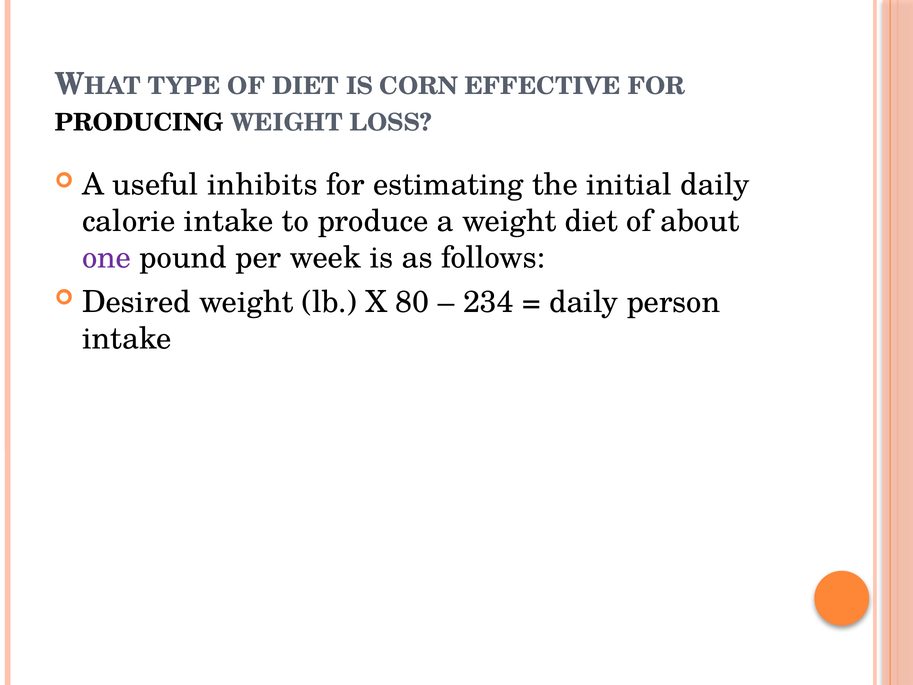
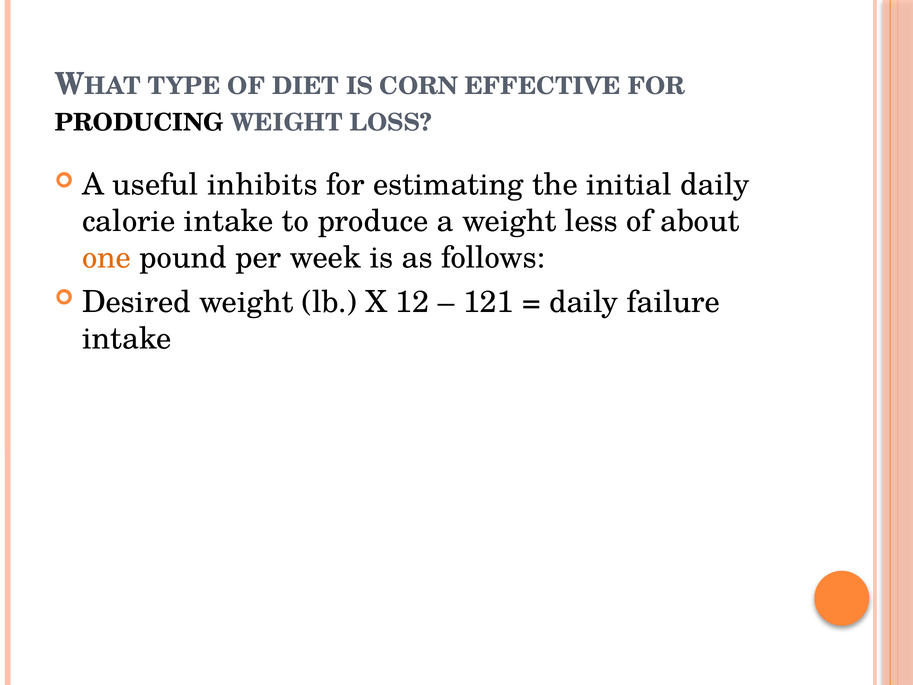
weight diet: diet -> less (591, 221)
one colour: purple -> orange (107, 258)
80: 80 -> 12 (412, 302)
234: 234 -> 121 (488, 302)
person: person -> failure (673, 302)
